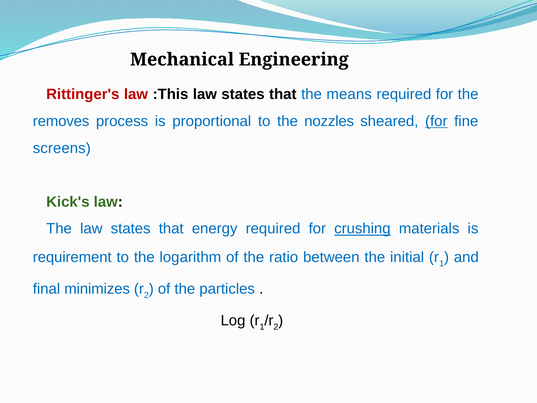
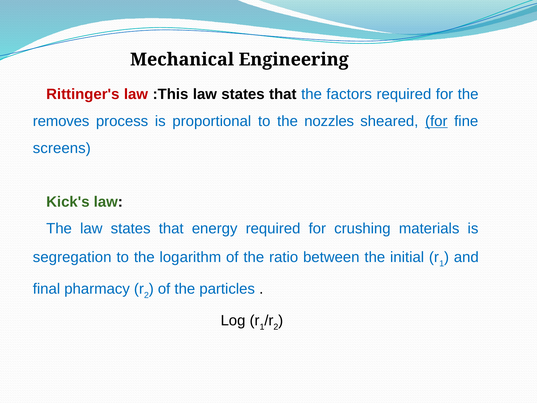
means: means -> factors (349, 94)
crushing underline: present -> none (362, 229)
requirement: requirement -> segregation (72, 257)
minimizes: minimizes -> pharmacy (97, 289)
